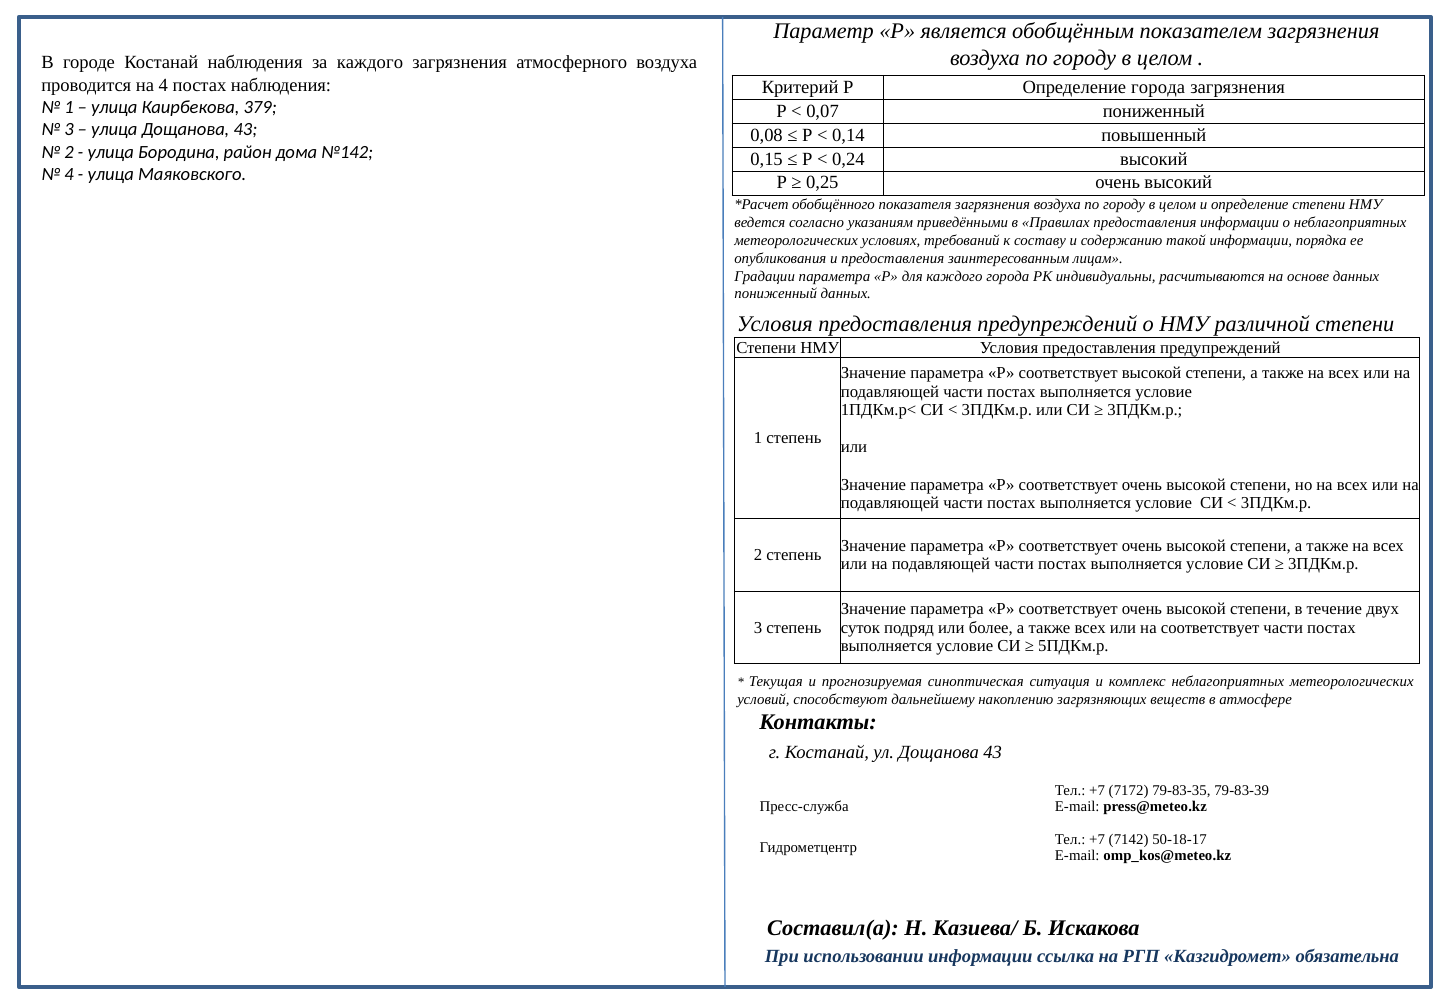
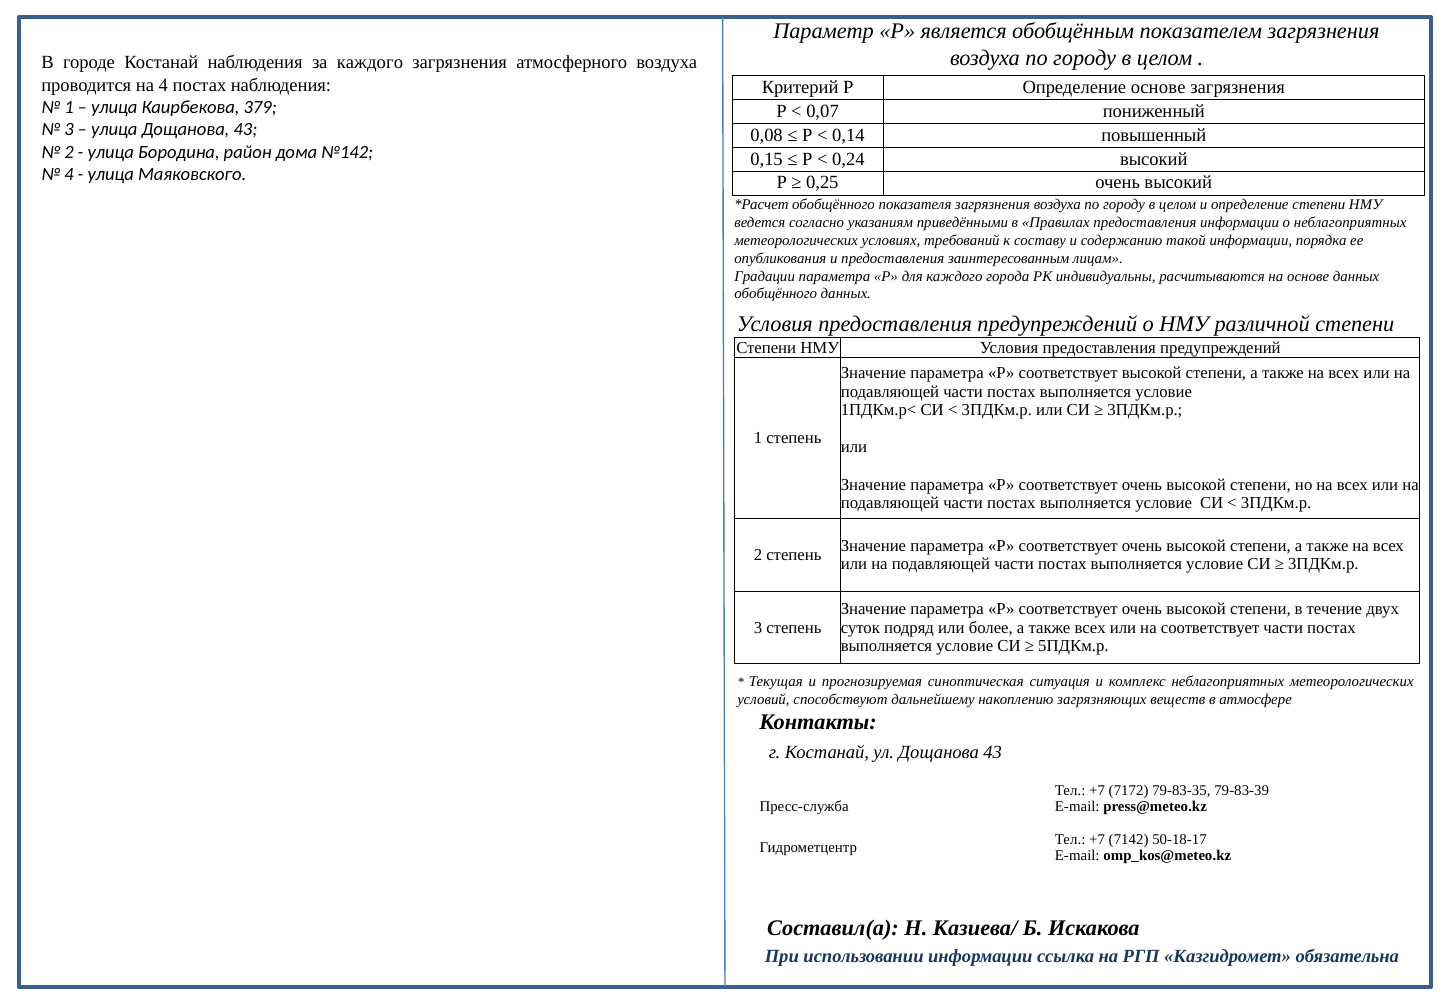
Определение города: города -> основе (1158, 87)
пониженный: пониженный -> обобщённого (776, 294)
